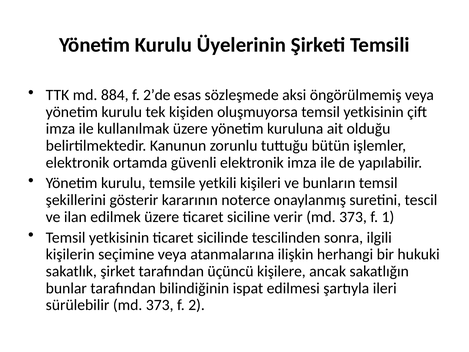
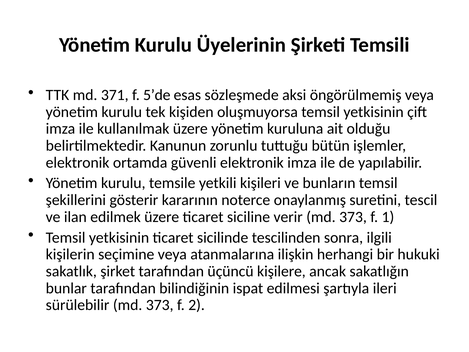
884: 884 -> 371 (115, 95)
2’de: 2’de -> 5’de (157, 95)
